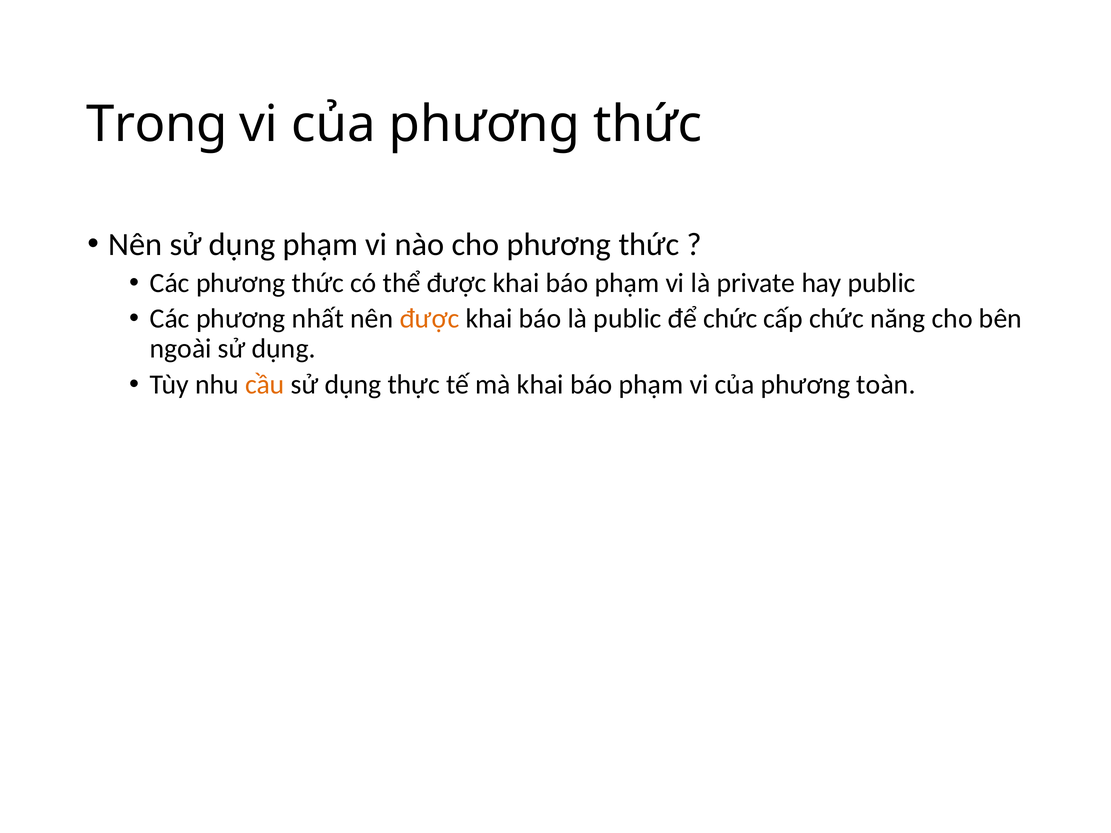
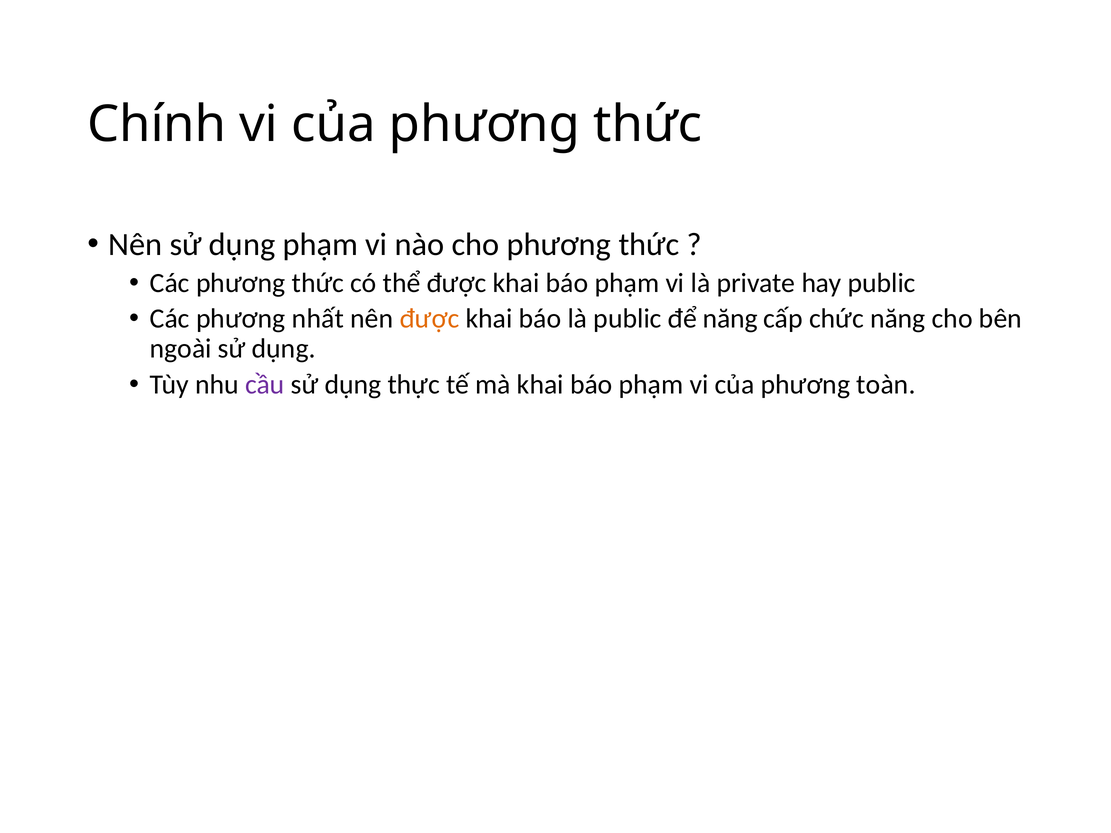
Trong: Trong -> Chính (157, 125)
để chức: chức -> năng (730, 319)
cầu colour: orange -> purple (265, 385)
